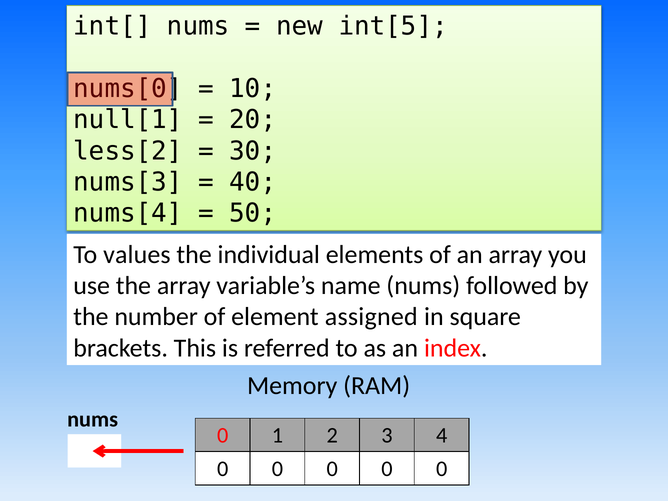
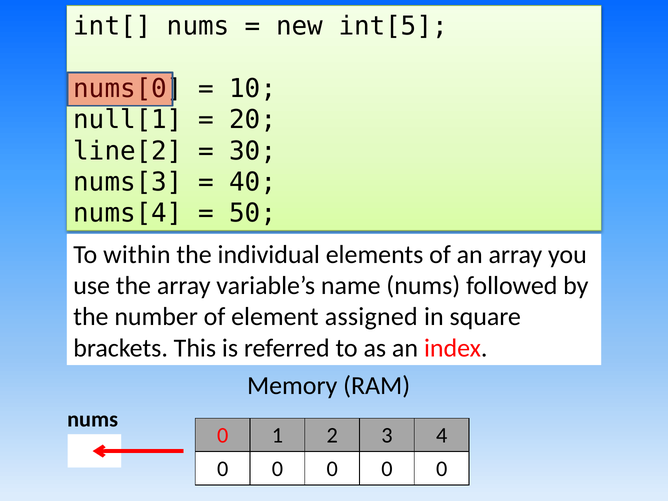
less[2: less[2 -> line[2 (128, 151)
values: values -> within (137, 254)
